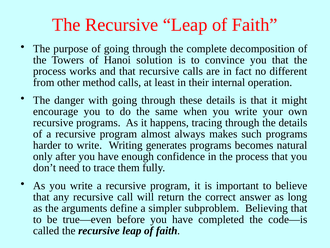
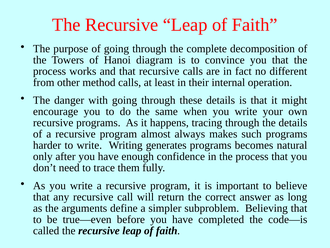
solution: solution -> diagram (154, 60)
